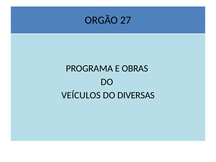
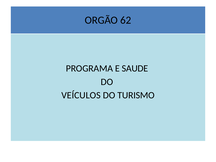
27: 27 -> 62 (126, 20)
OBRAS: OBRAS -> SAUDE (135, 68)
DIVERSAS: DIVERSAS -> TURISMO (136, 95)
